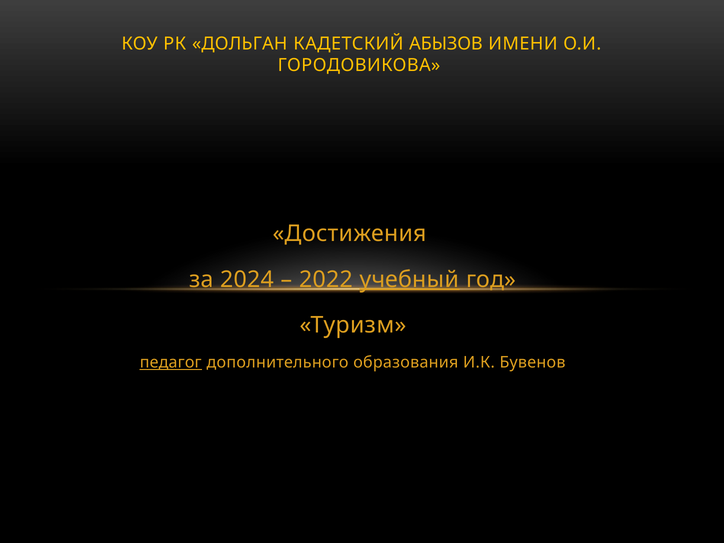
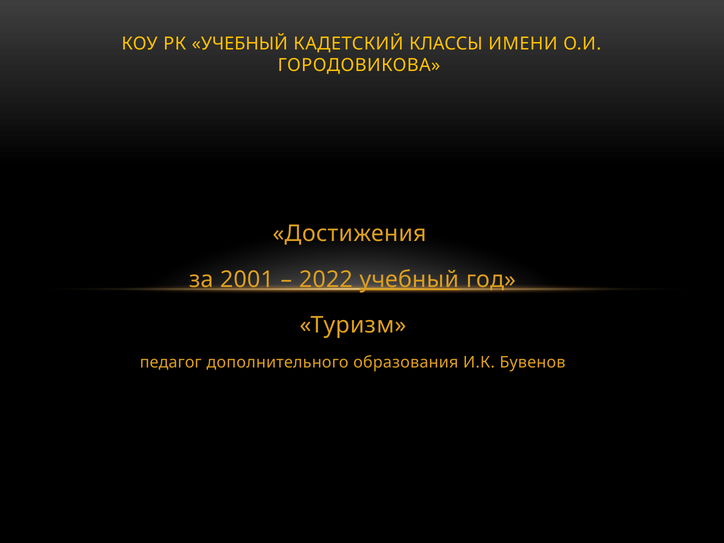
РК ДОЛЬГАН: ДОЛЬГАН -> УЧЕБНЫЙ (240, 44)
АБЫЗОВ: АБЫЗОВ -> КЛАССЫ (446, 44)
2024: 2024 -> 2001 (247, 279)
педагог underline: present -> none (171, 363)
